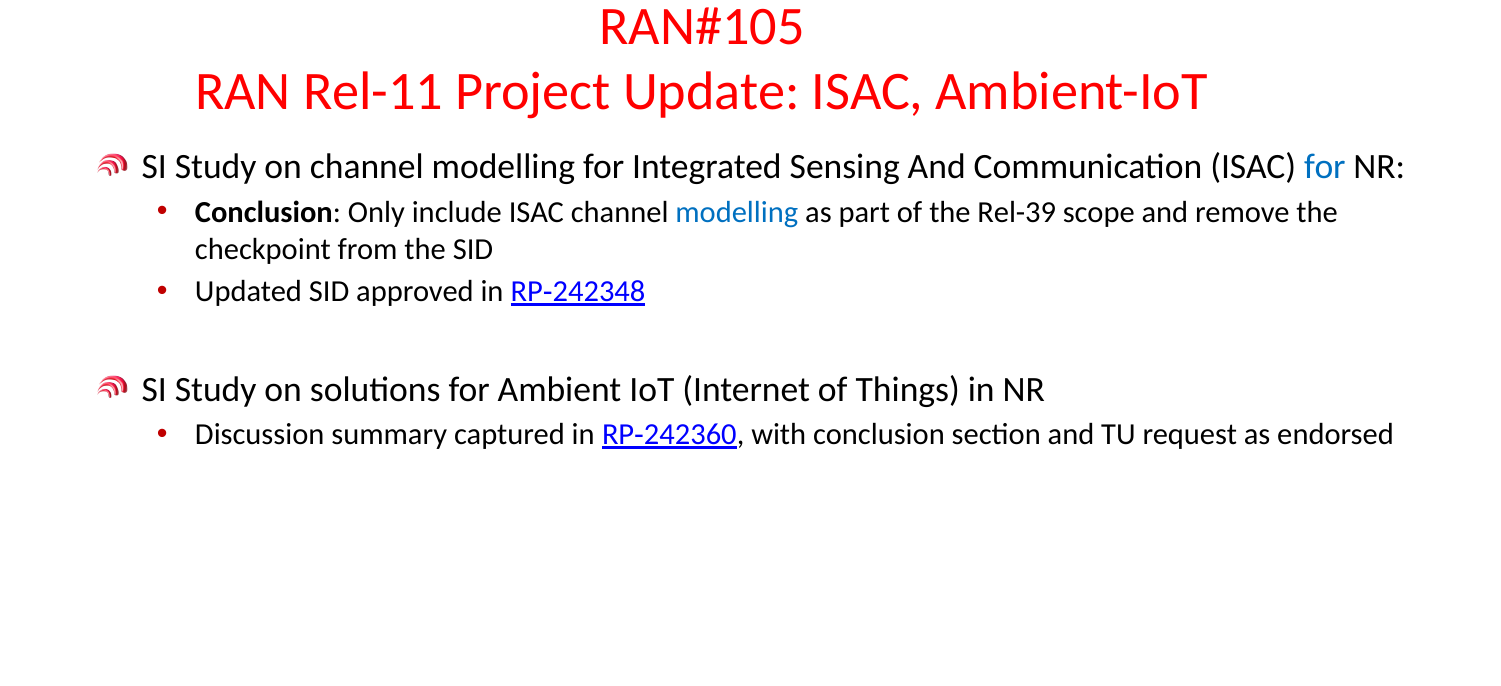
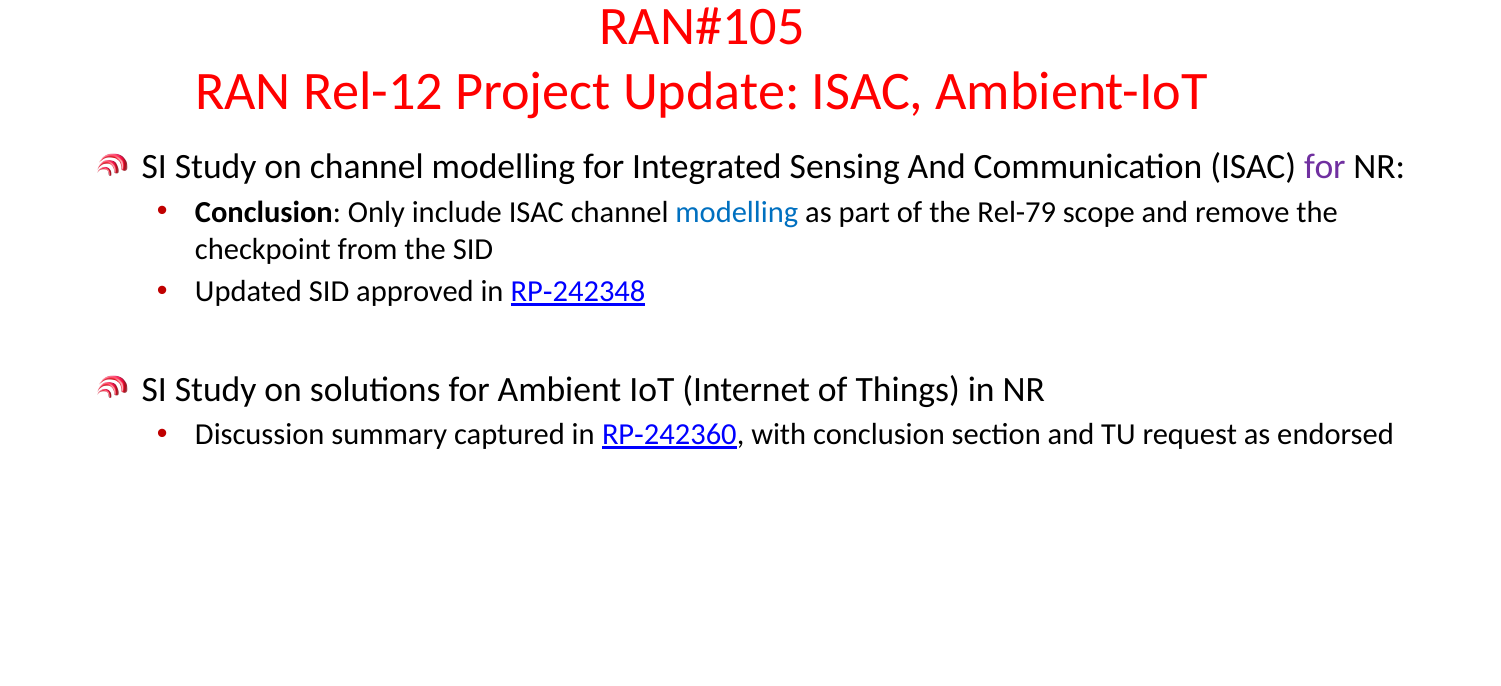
Rel-11: Rel-11 -> Rel-12 (373, 91)
for colour: blue -> purple (1325, 167)
Rel-39: Rel-39 -> Rel-79 (1017, 213)
